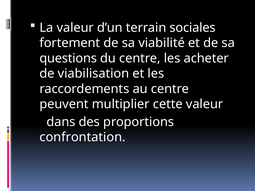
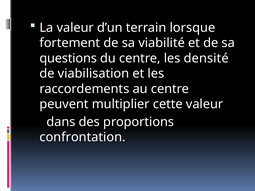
sociales: sociales -> lorsque (192, 28)
acheter: acheter -> densité (206, 58)
